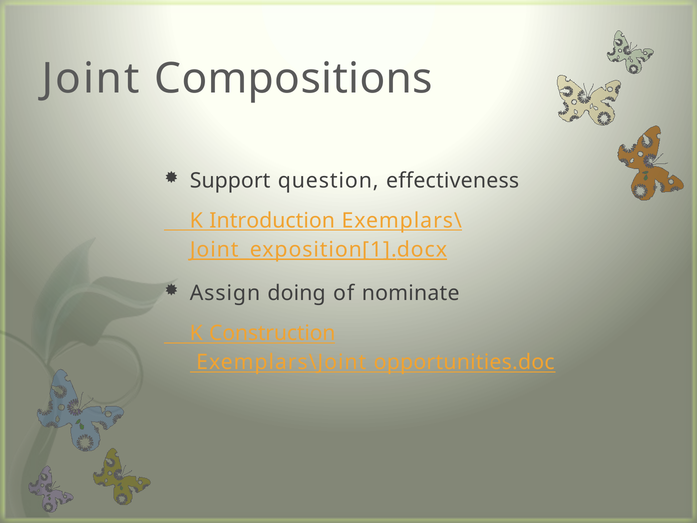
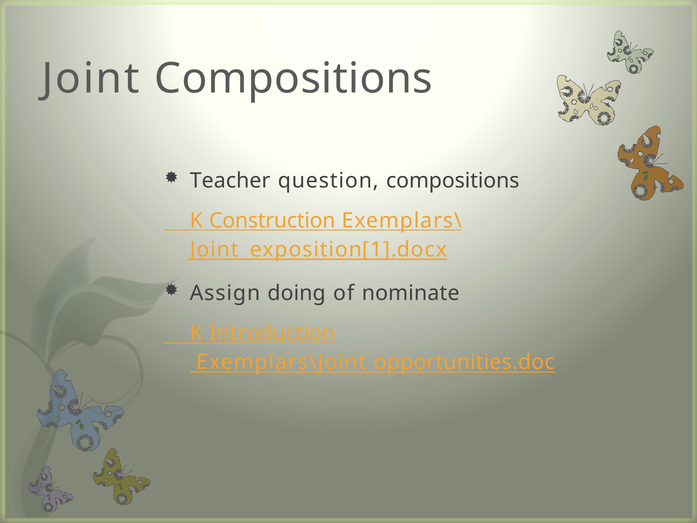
Support: Support -> Teacher (230, 180)
question effectiveness: effectiveness -> compositions (453, 180)
Introduction: Introduction -> Construction (272, 220)
Construction: Construction -> Introduction (272, 333)
